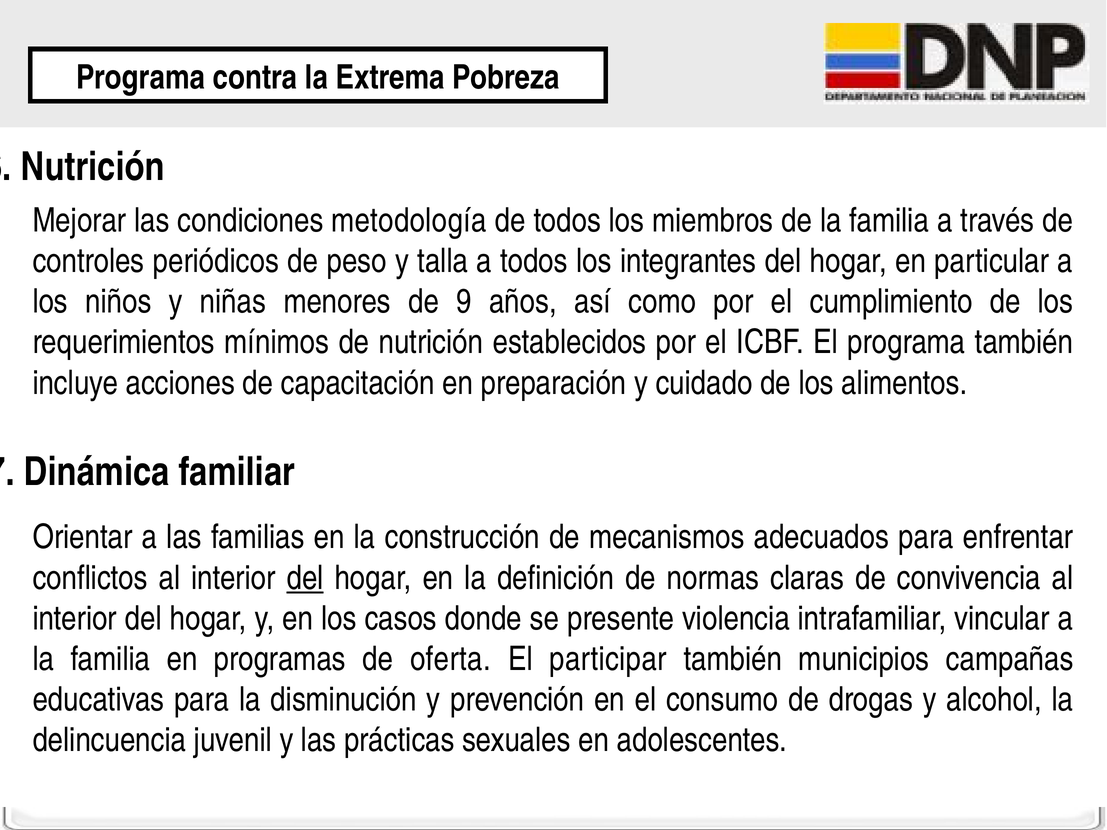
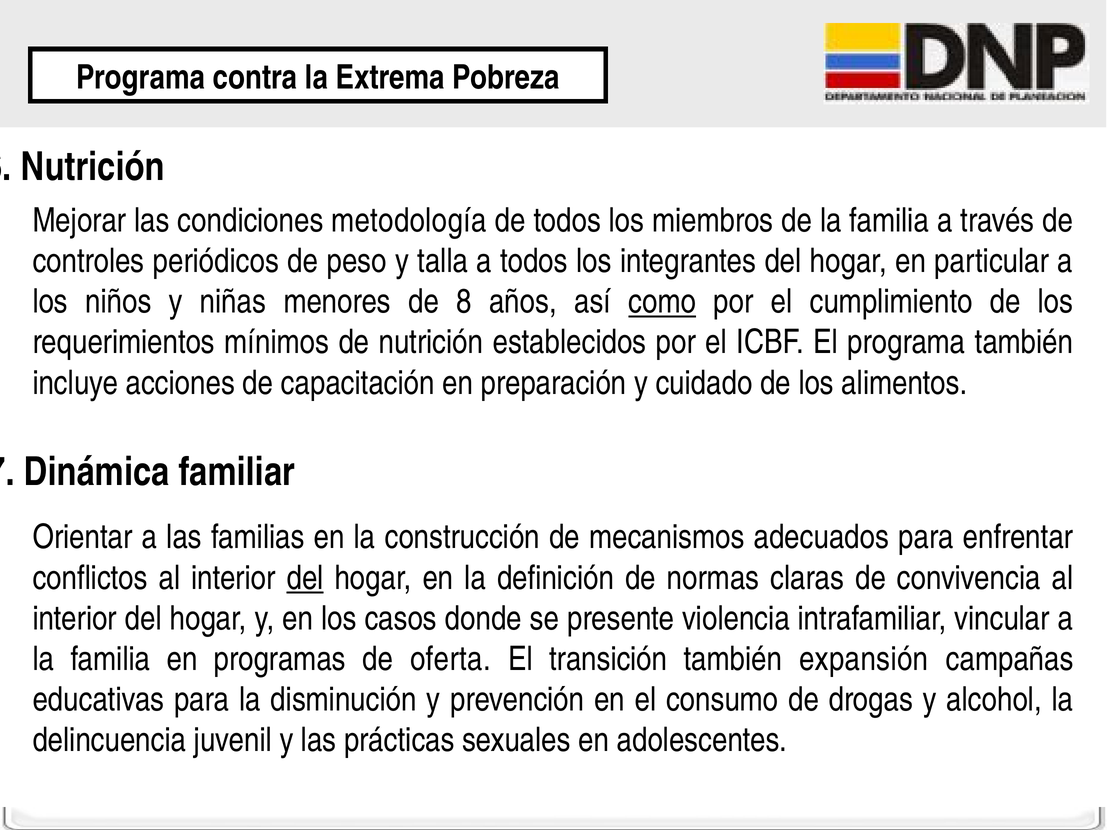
9: 9 -> 8 (464, 302)
como underline: none -> present (662, 302)
participar: participar -> transición (608, 659)
municipios: municipios -> expansión (864, 659)
